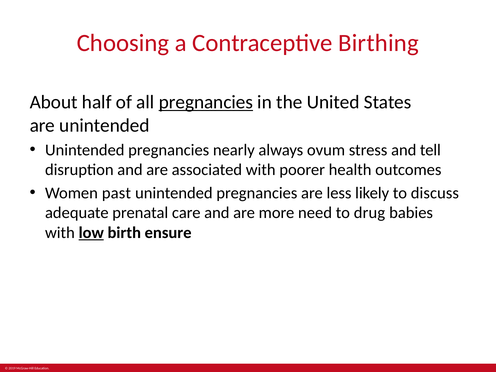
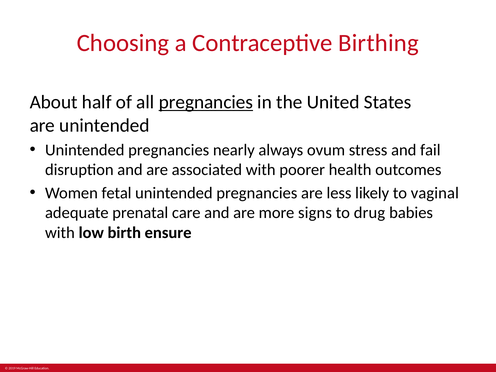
tell: tell -> fail (430, 150)
past: past -> fetal (117, 193)
discuss: discuss -> vaginal (435, 193)
need: need -> signs (315, 213)
low underline: present -> none (91, 233)
